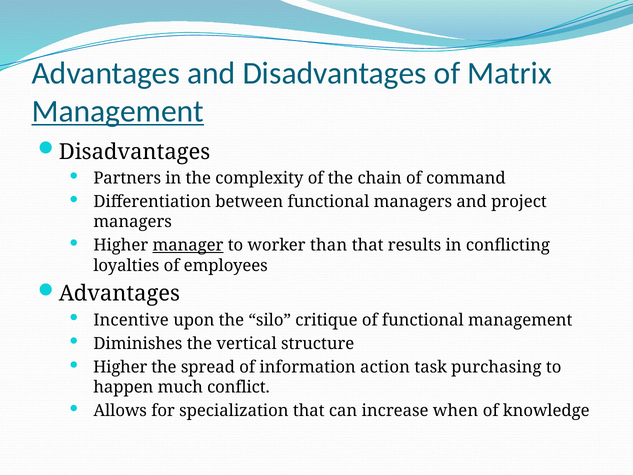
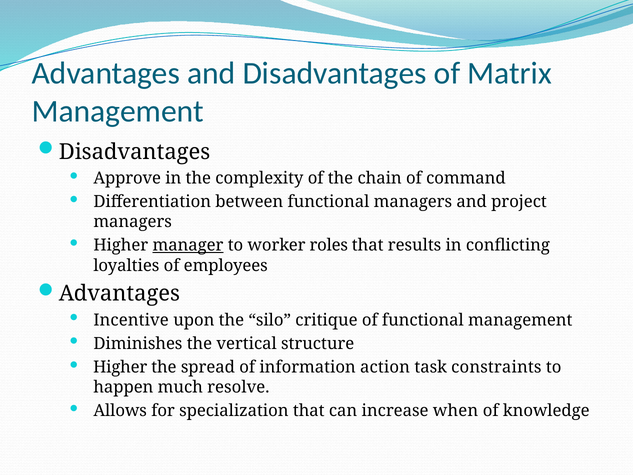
Management underline: present -> none (118, 111)
Partners: Partners -> Approve (127, 178)
than: than -> roles (329, 245)
purchasing: purchasing -> constraints (496, 367)
conflict: conflict -> resolve (238, 387)
